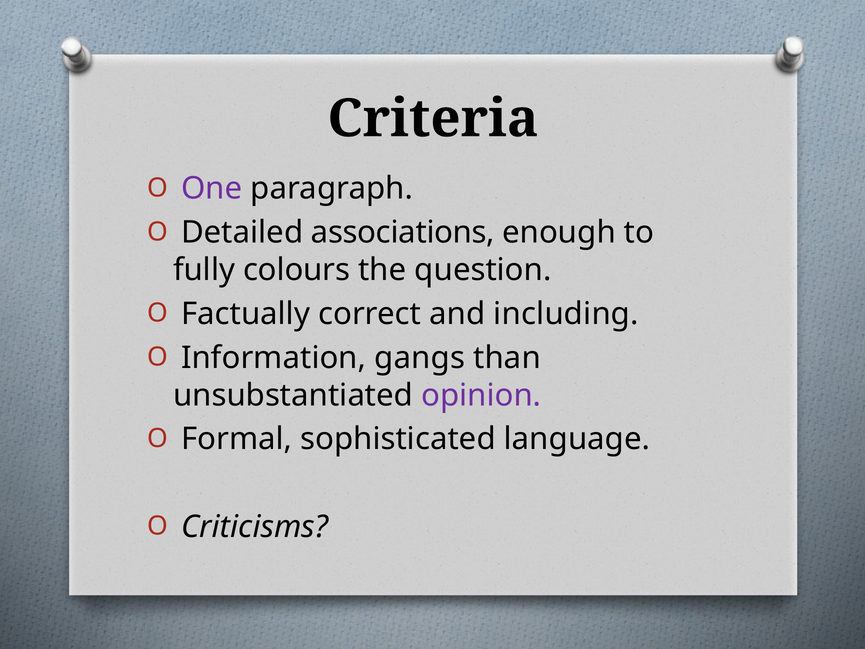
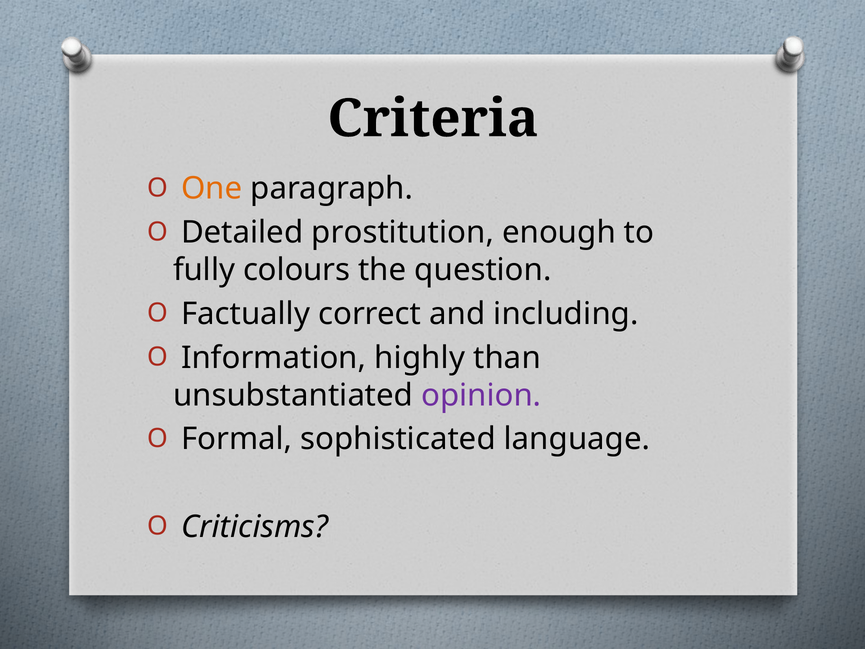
One colour: purple -> orange (212, 189)
associations: associations -> prostitution (403, 232)
gangs: gangs -> highly (420, 358)
